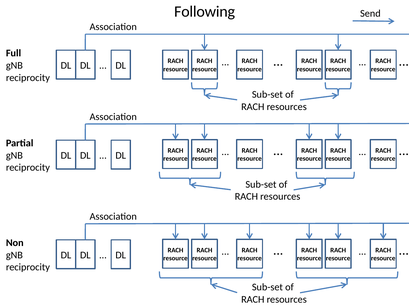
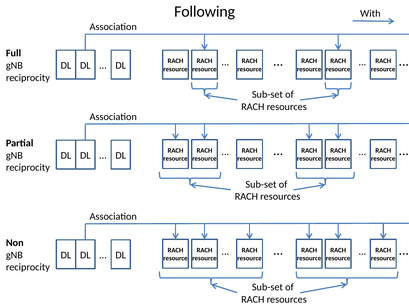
Send: Send -> With (370, 14)
